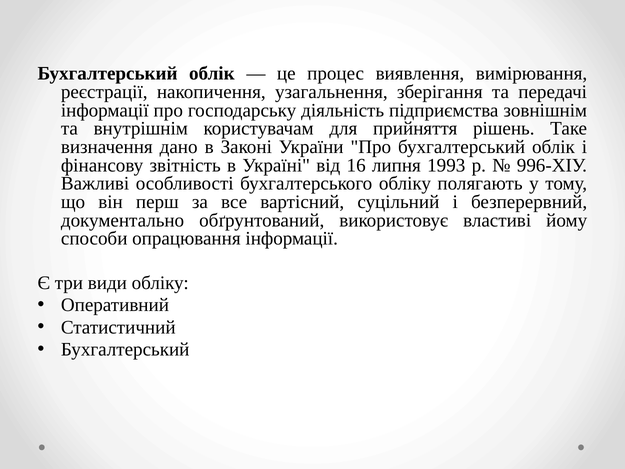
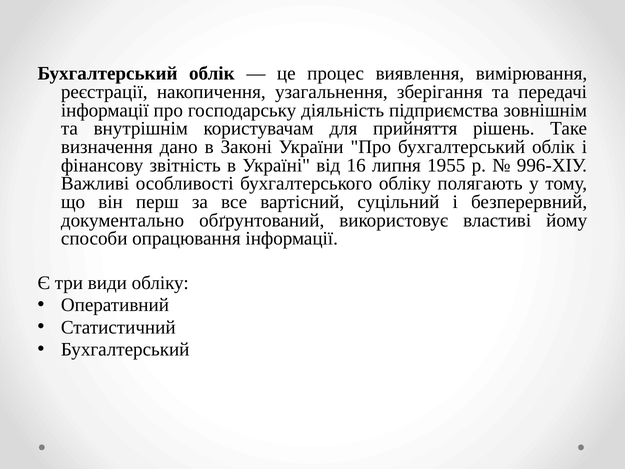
1993: 1993 -> 1955 (446, 165)
